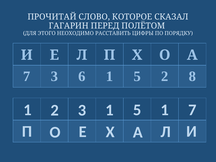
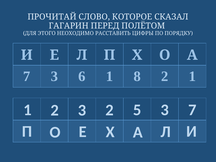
6 1 5: 5 -> 8 (137, 76)
2 8: 8 -> 1 (192, 76)
3 1: 1 -> 2 (110, 110)
5 1: 1 -> 3 (165, 110)
